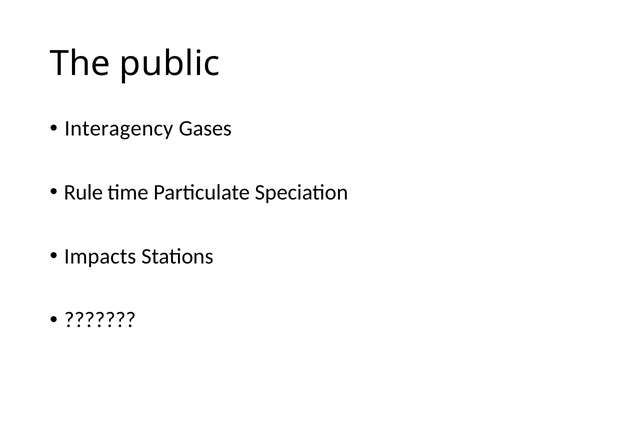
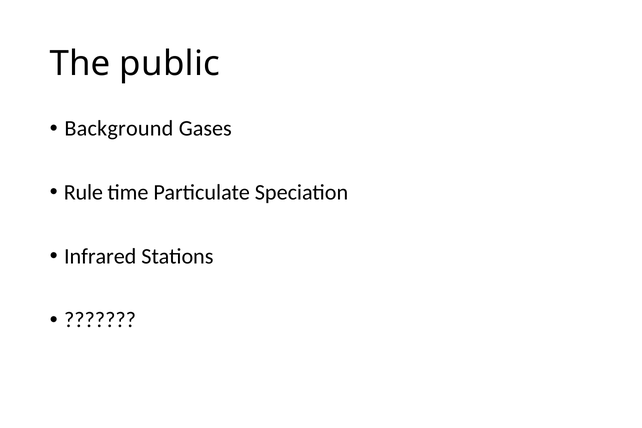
Interagency: Interagency -> Background (119, 129)
Impacts: Impacts -> Infrared (100, 256)
